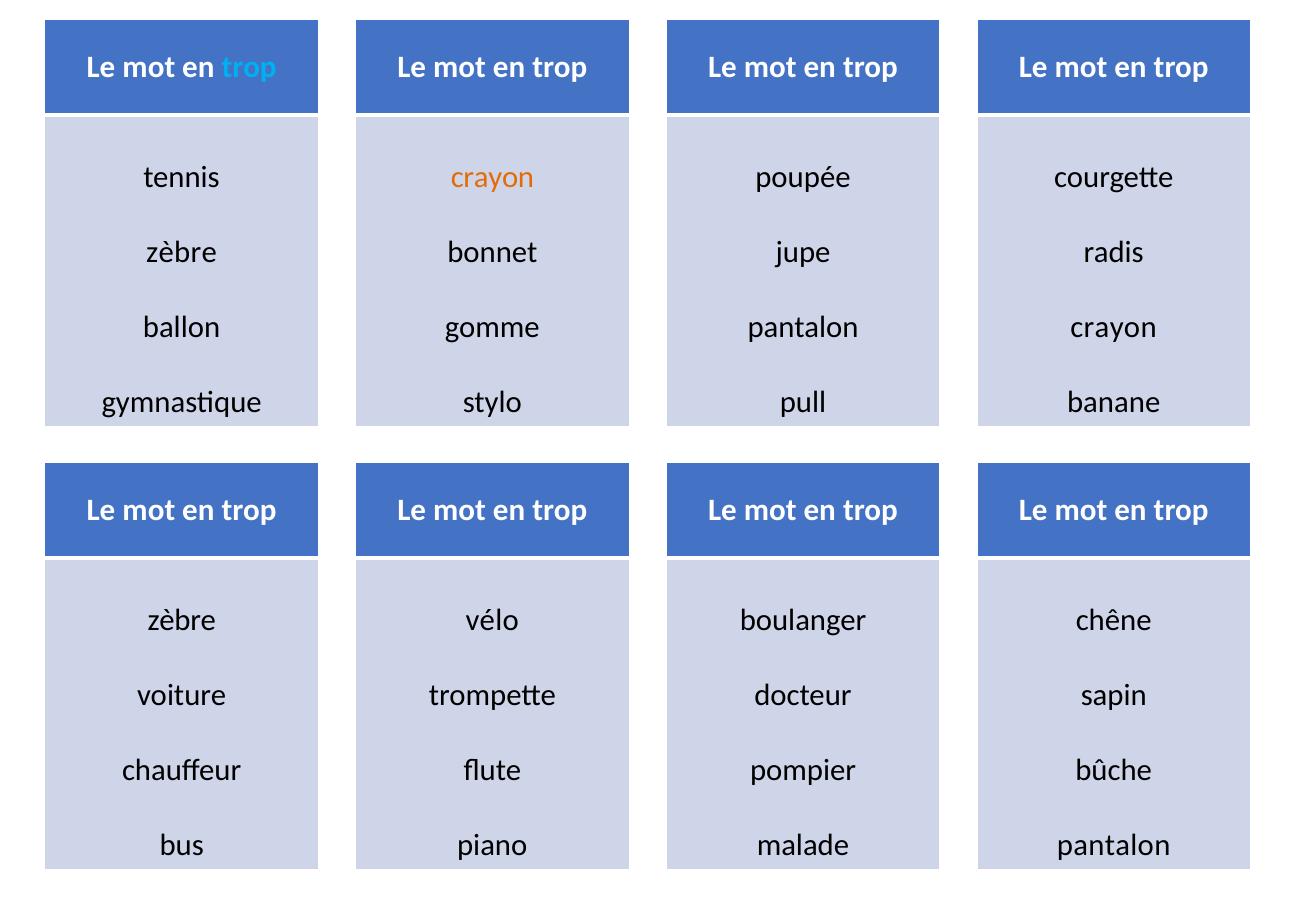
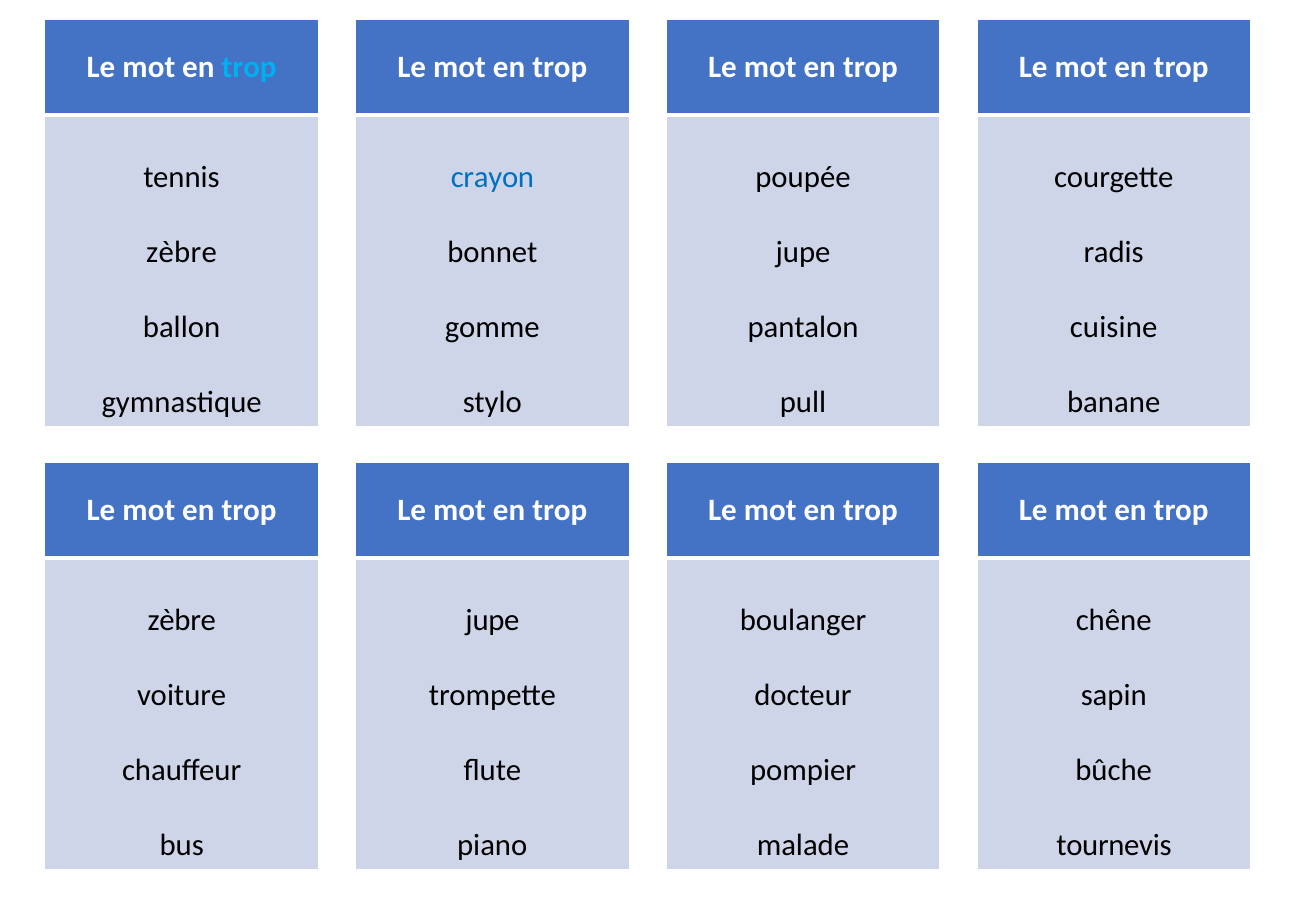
crayon colour: orange -> blue (492, 177)
crayon: crayon -> cuisine (1114, 327)
vélo: vélo -> jupe (492, 621)
pantalon: pantalon -> tournevis (1114, 845)
